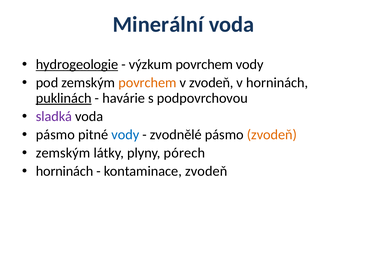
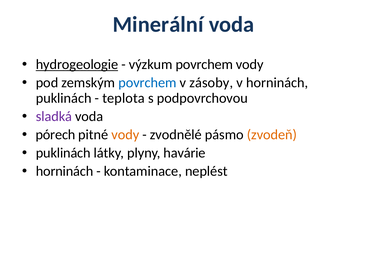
povrchem colour: orange -> blue (147, 83)
v zvodeň: zvodeň -> zásoby (211, 83)
puklinách underline: present -> none (64, 98)
havárie: havárie -> teplota (124, 98)
pásmo: pásmo -> pórech (55, 135)
vody colour: blue -> orange (125, 135)
zemským: zemským -> puklinách (63, 153)
pórech: pórech -> havárie (185, 153)
kontaminace zvodeň: zvodeň -> neplést (206, 171)
